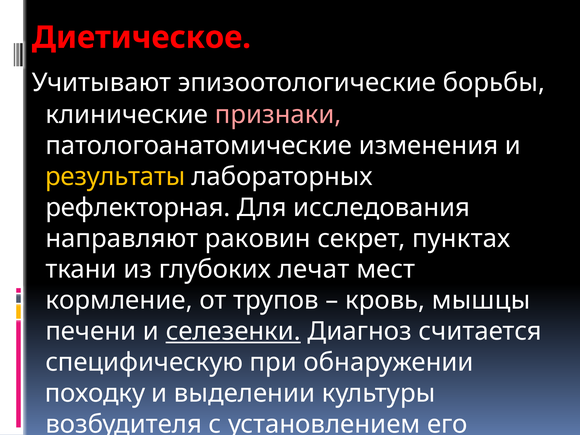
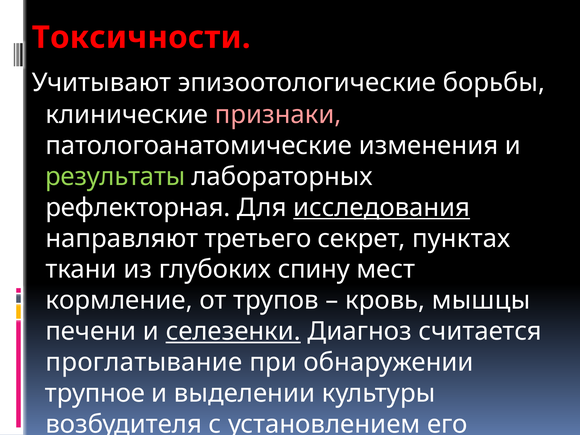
Диетическое: Диетическое -> Токсичности (141, 37)
результаты colour: yellow -> light green (115, 177)
исследования underline: none -> present (382, 208)
раковин: раковин -> третьего (258, 239)
лечат: лечат -> спину (314, 269)
специфическую: специфическую -> проглатывание (144, 362)
походку: походку -> трупное (95, 393)
